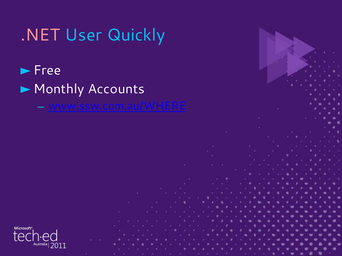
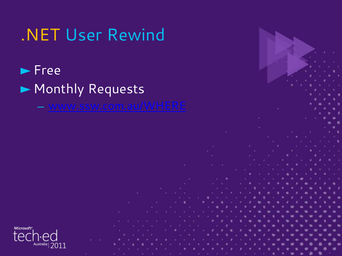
.NET colour: pink -> yellow (40, 35)
Quickly: Quickly -> Rewind (136, 35)
Accounts: Accounts -> Requests (116, 89)
